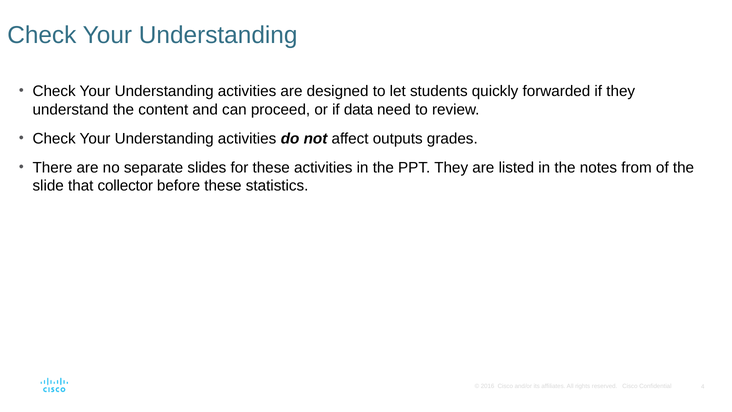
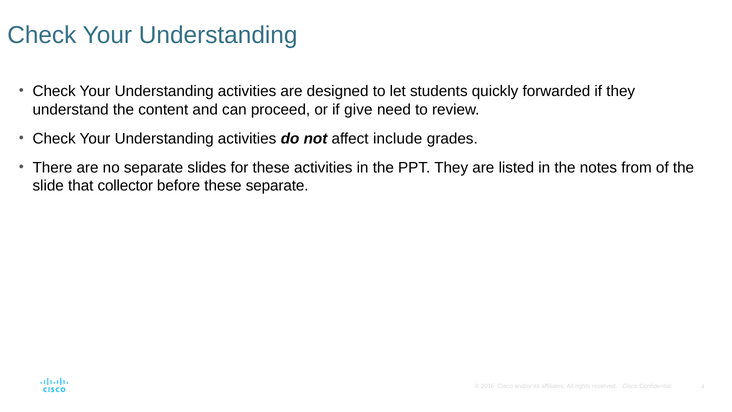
data: data -> give (358, 109)
outputs: outputs -> include (398, 138)
these statistics: statistics -> separate (277, 186)
